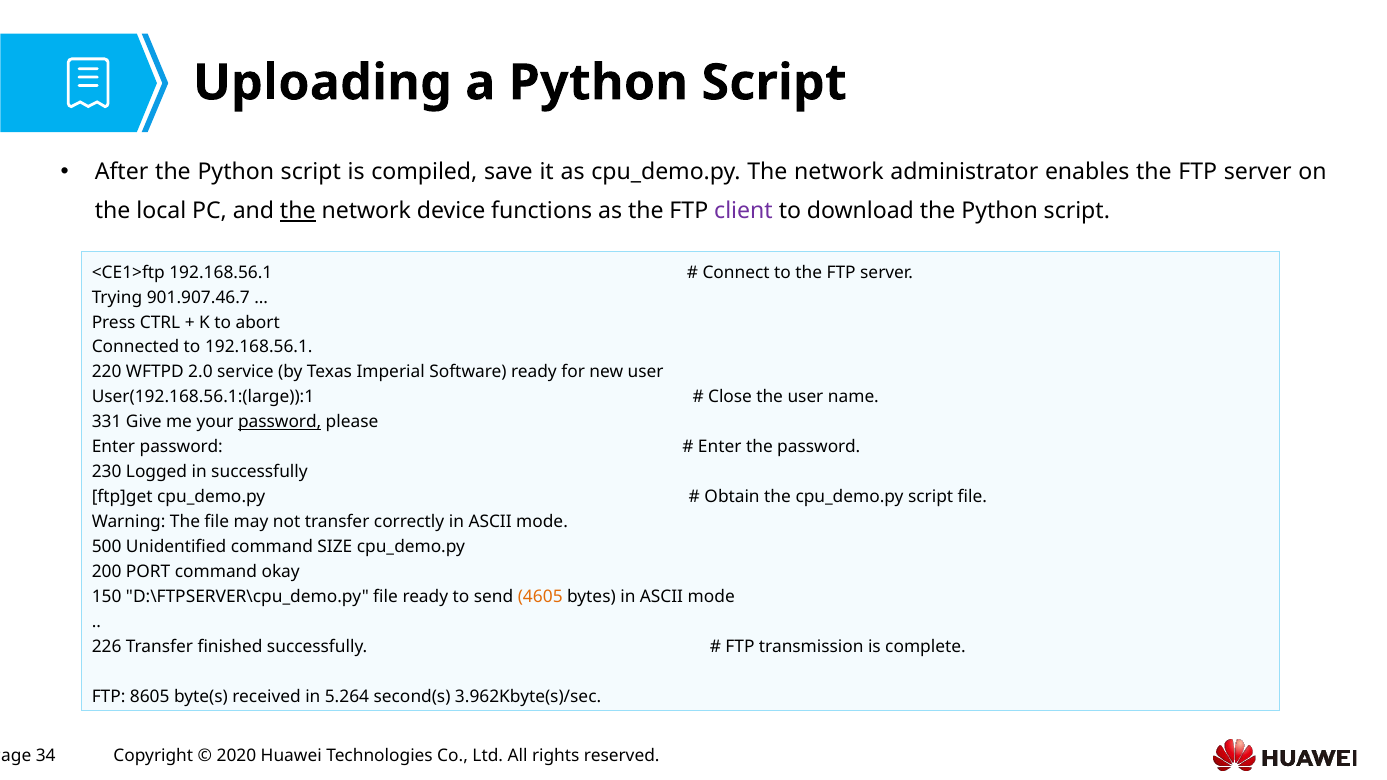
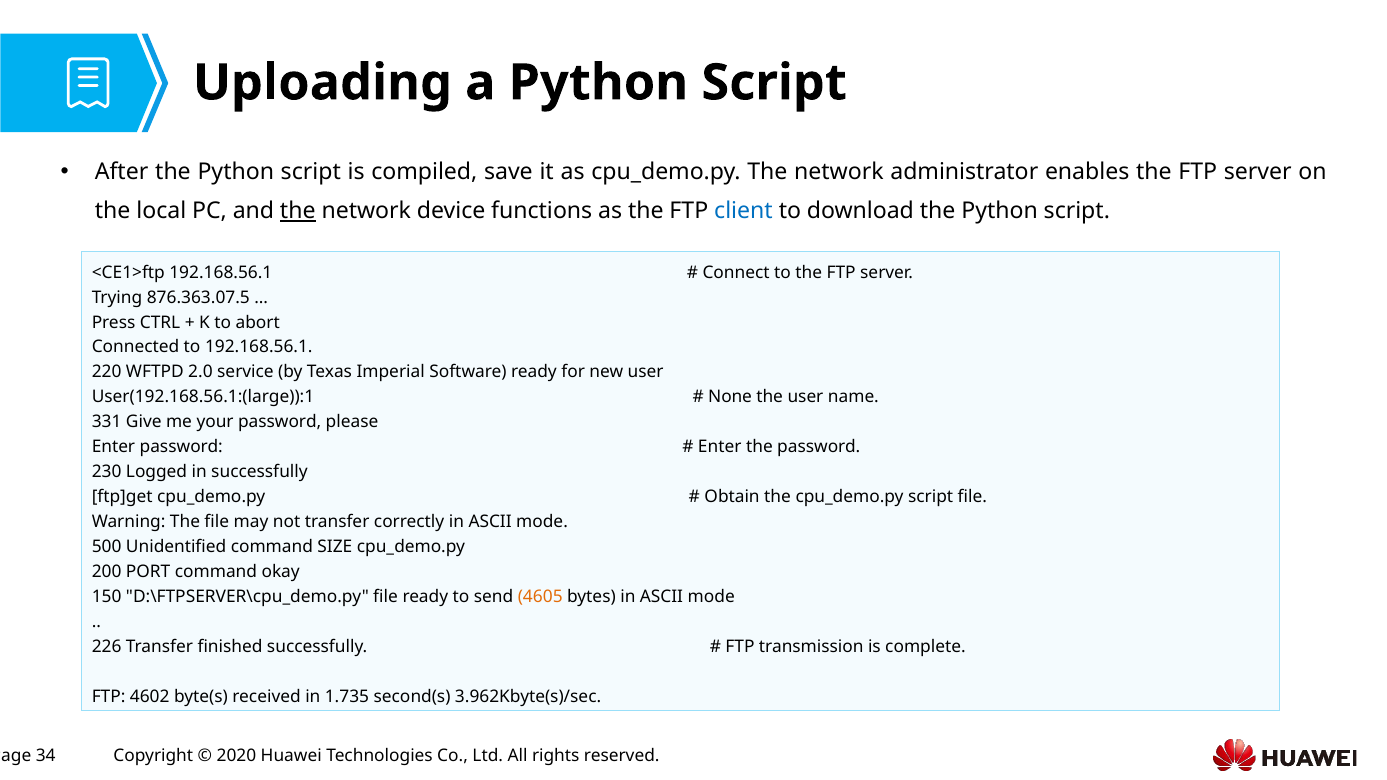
client colour: purple -> blue (743, 211)
901.907.46.7: 901.907.46.7 -> 876.363.07.5 (198, 297)
Close: Close -> None (730, 397)
password underline: present -> none (280, 422)
8605: 8605 -> 4602 (150, 697)
5.264: 5.264 -> 1.735 (347, 697)
